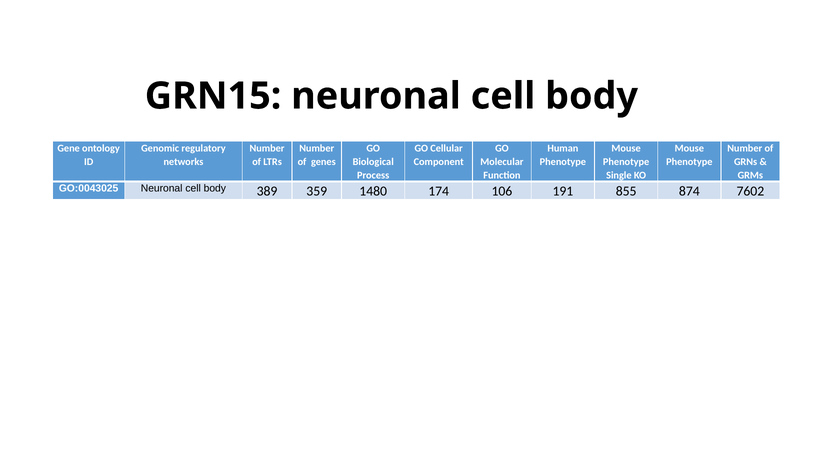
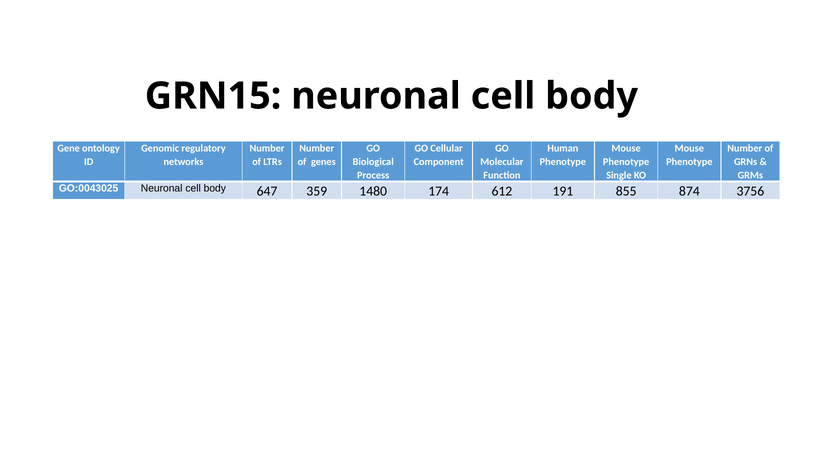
389: 389 -> 647 (267, 191)
106: 106 -> 612 (502, 191)
7602: 7602 -> 3756 (750, 191)
